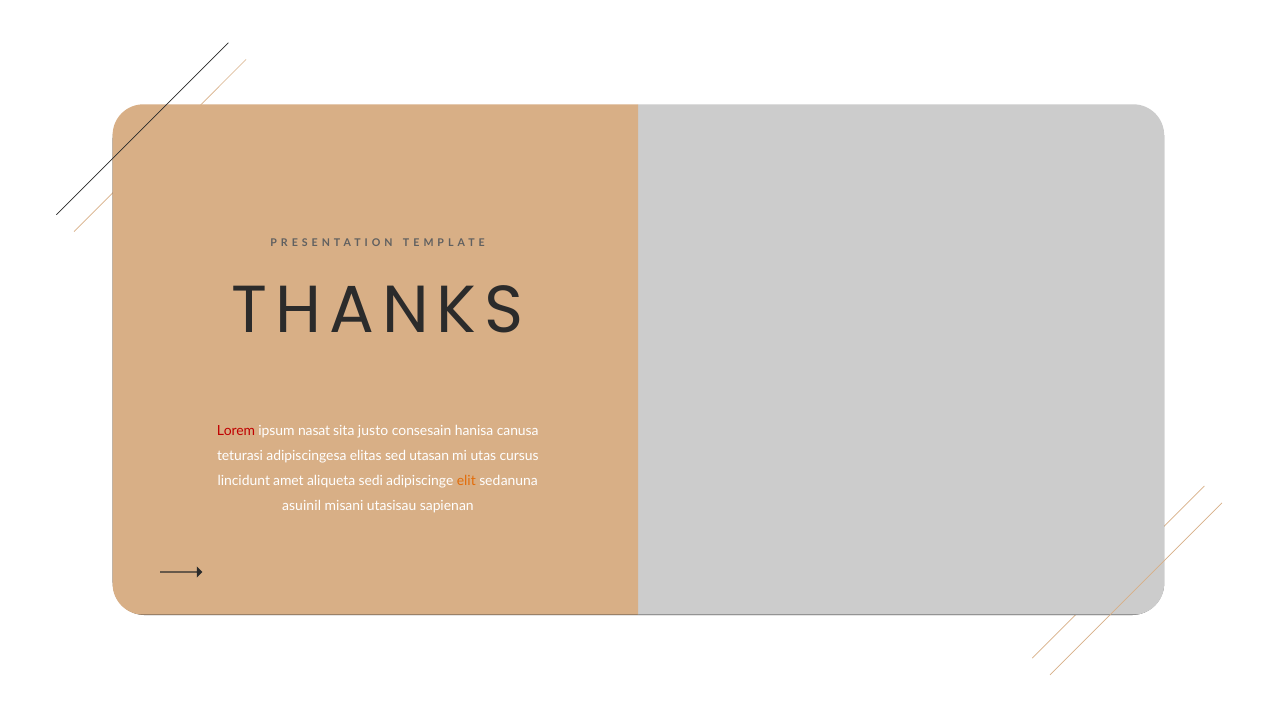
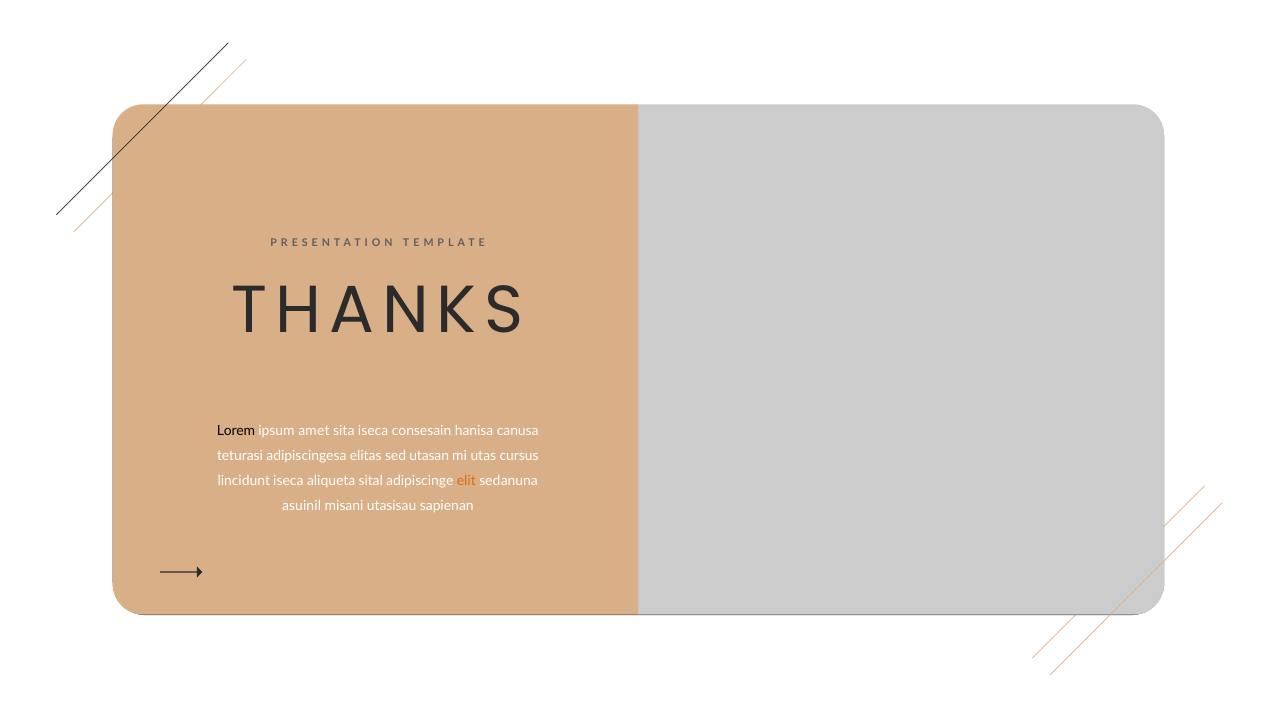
Lorem colour: red -> black (236, 431)
nasat: nasat -> amet (314, 431)
sita justo: justo -> iseca (373, 431)
lincidunt amet: amet -> iseca (288, 481)
sedi: sedi -> sital (371, 481)
